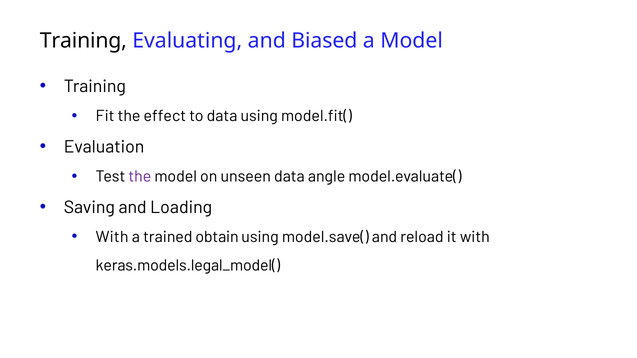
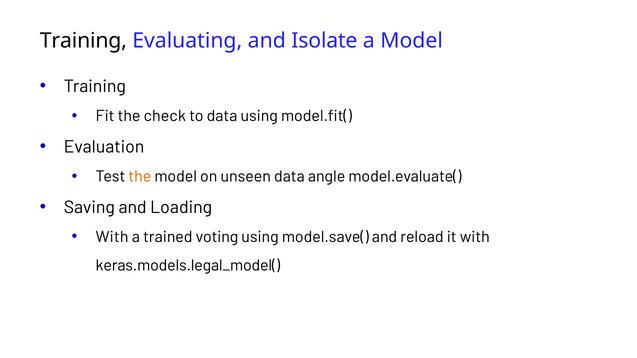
Biased: Biased -> Isolate (324, 41)
effect: effect -> check (165, 116)
the colour: purple -> orange (140, 177)
obtain: obtain -> voting (217, 237)
